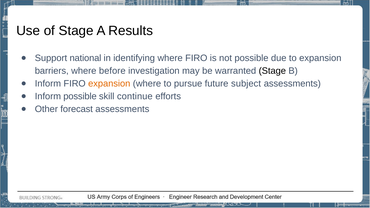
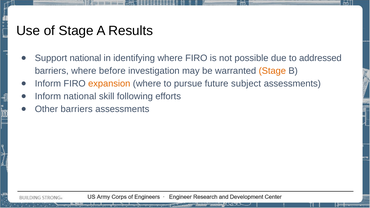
to expansion: expansion -> addressed (320, 58)
Stage colour: black -> orange (272, 71)
Inform possible: possible -> national (80, 96)
continue: continue -> following (135, 96)
Other forecast: forecast -> barriers (77, 109)
